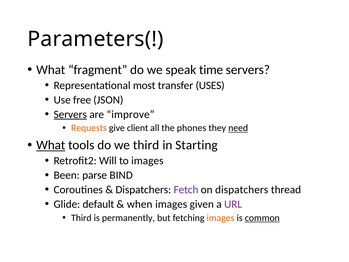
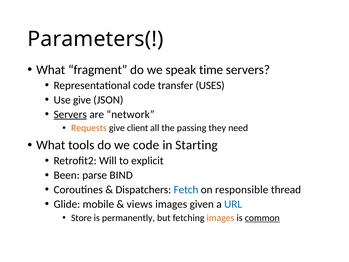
Representational most: most -> code (144, 85)
Use free: free -> give (82, 100)
improve: improve -> network (131, 114)
phones: phones -> passing (192, 128)
need underline: present -> none (238, 128)
What underline: present -> none (51, 145)
we third: third -> code (146, 145)
to images: images -> explicit (147, 161)
Fetch colour: purple -> blue (186, 189)
on dispatchers: dispatchers -> responsible (242, 189)
default: default -> mobile (98, 204)
when: when -> views (140, 204)
URL colour: purple -> blue (233, 204)
Third: Third -> Store (81, 218)
